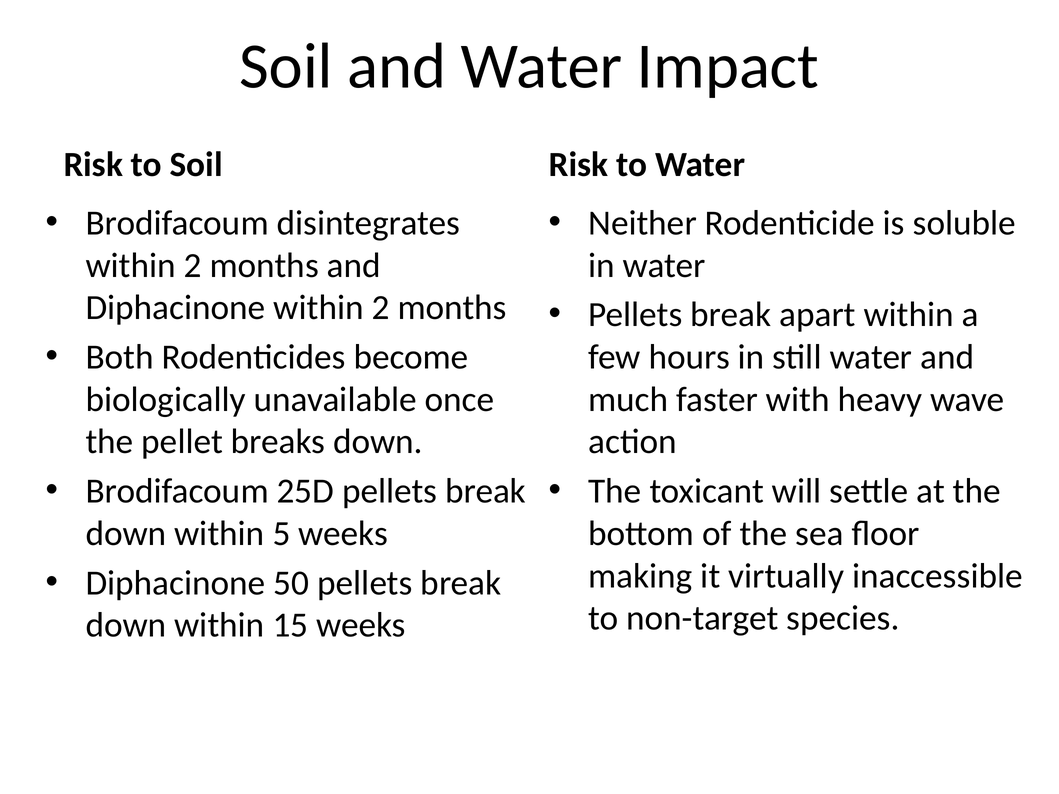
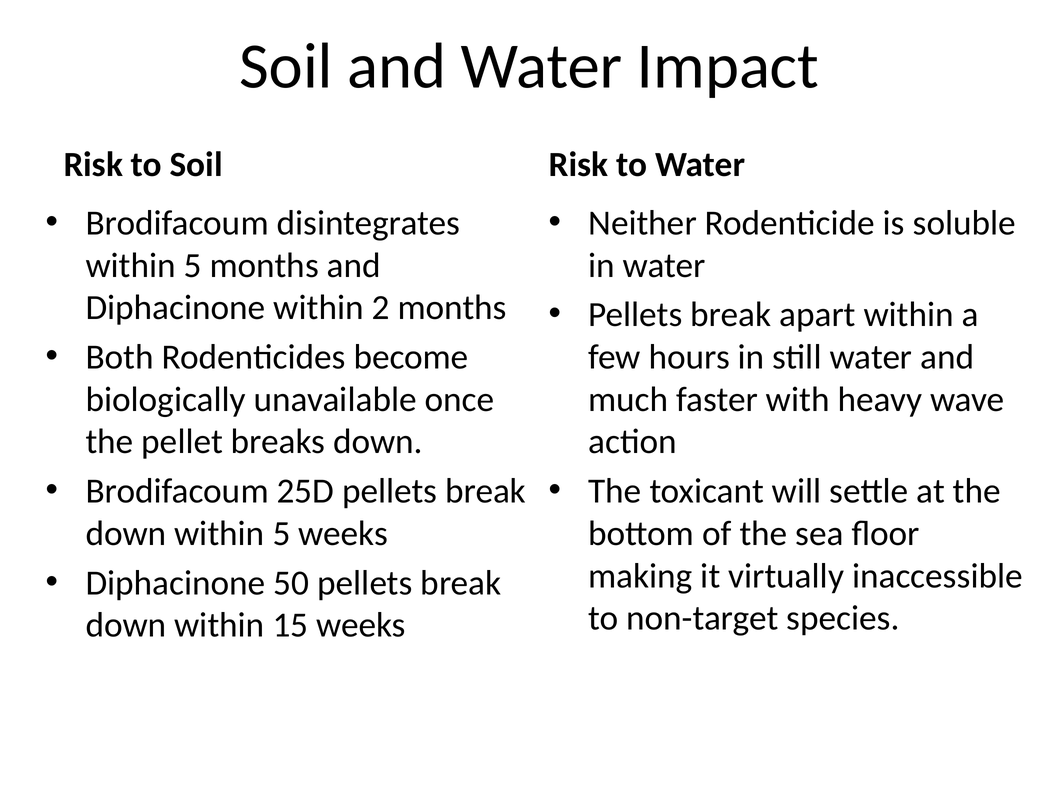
2: 2 -> 5 (193, 265)
